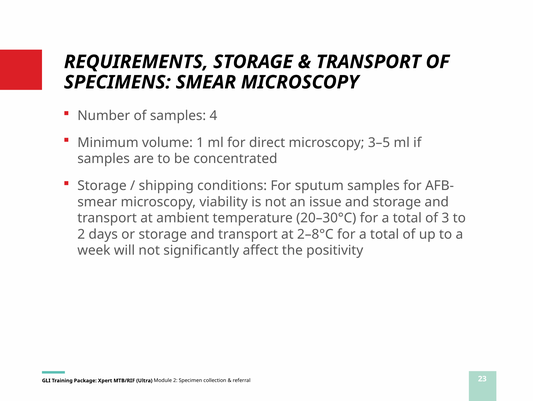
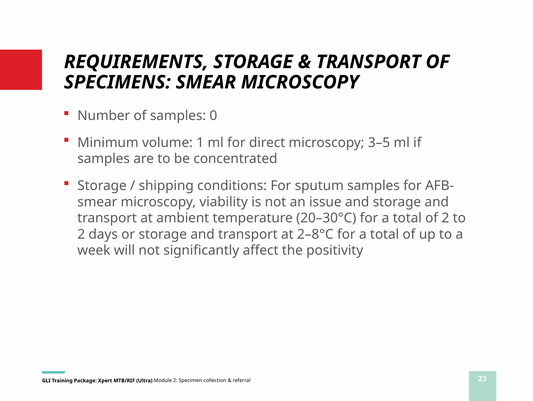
4: 4 -> 0 (213, 116)
of 3: 3 -> 2 (445, 218)
